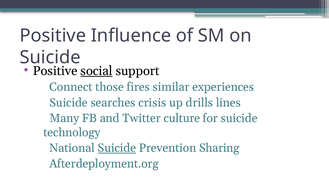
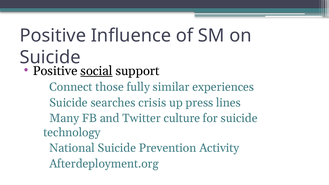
fires: fires -> fully (138, 87)
drills: drills -> press (199, 103)
Suicide underline: present -> none (117, 148)
Sharing: Sharing -> Activity (219, 148)
